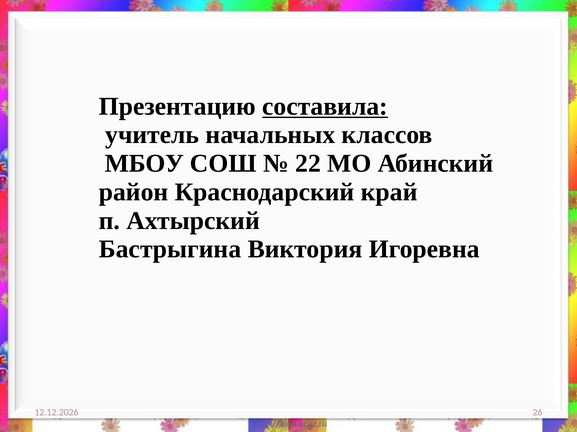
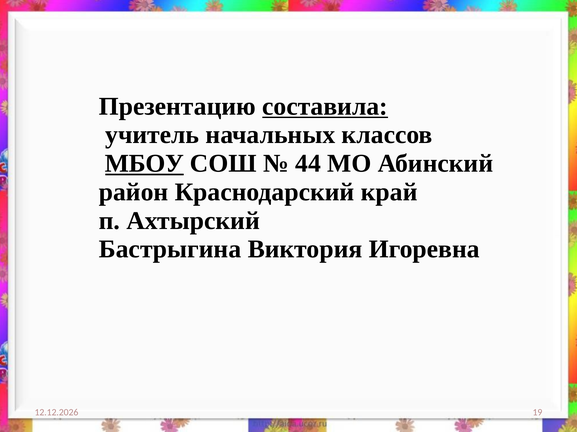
МБОУ underline: none -> present (145, 164)
22: 22 -> 44 (308, 164)
26: 26 -> 19 (538, 413)
